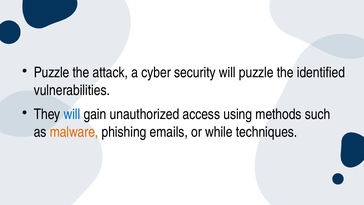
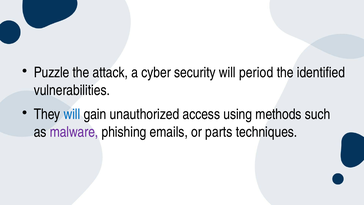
will puzzle: puzzle -> period (256, 73)
malware colour: orange -> purple (74, 132)
while: while -> parts (219, 132)
